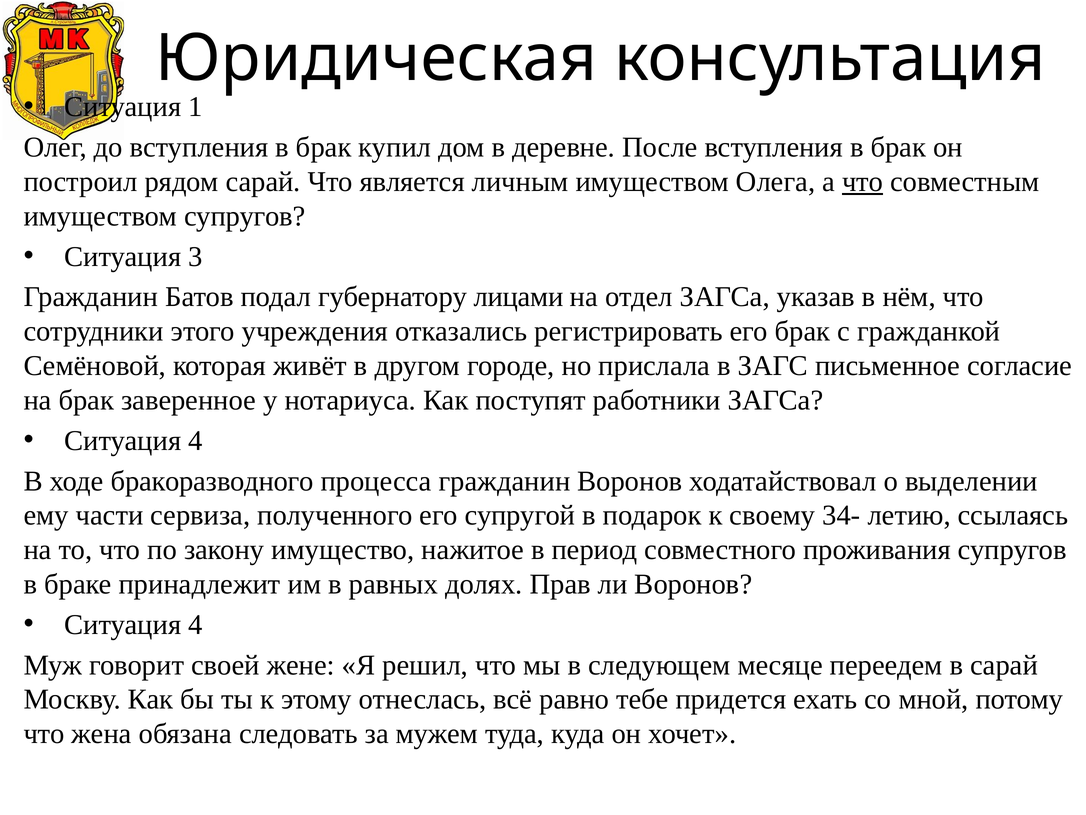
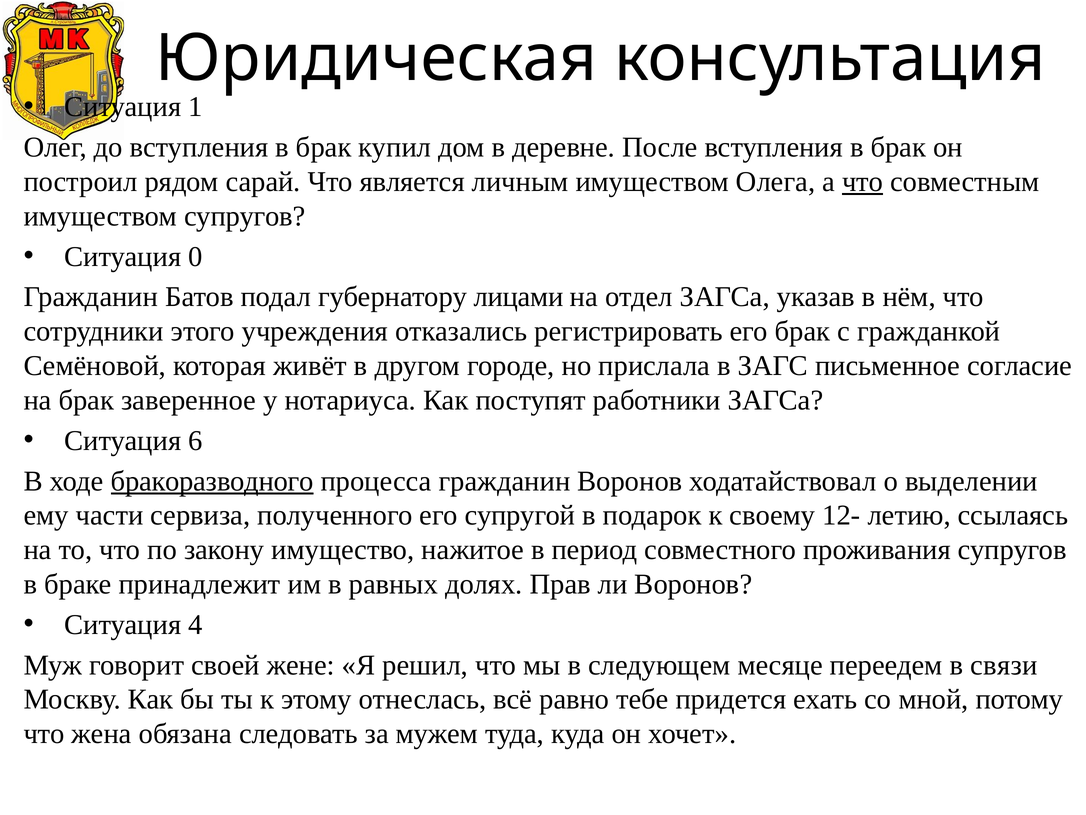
3: 3 -> 0 (195, 256)
4: 4 -> 6 (195, 440)
бракоразводного underline: none -> present (212, 481)
34-: 34- -> 12- (841, 515)
в сарай: сарай -> связи (1004, 665)
